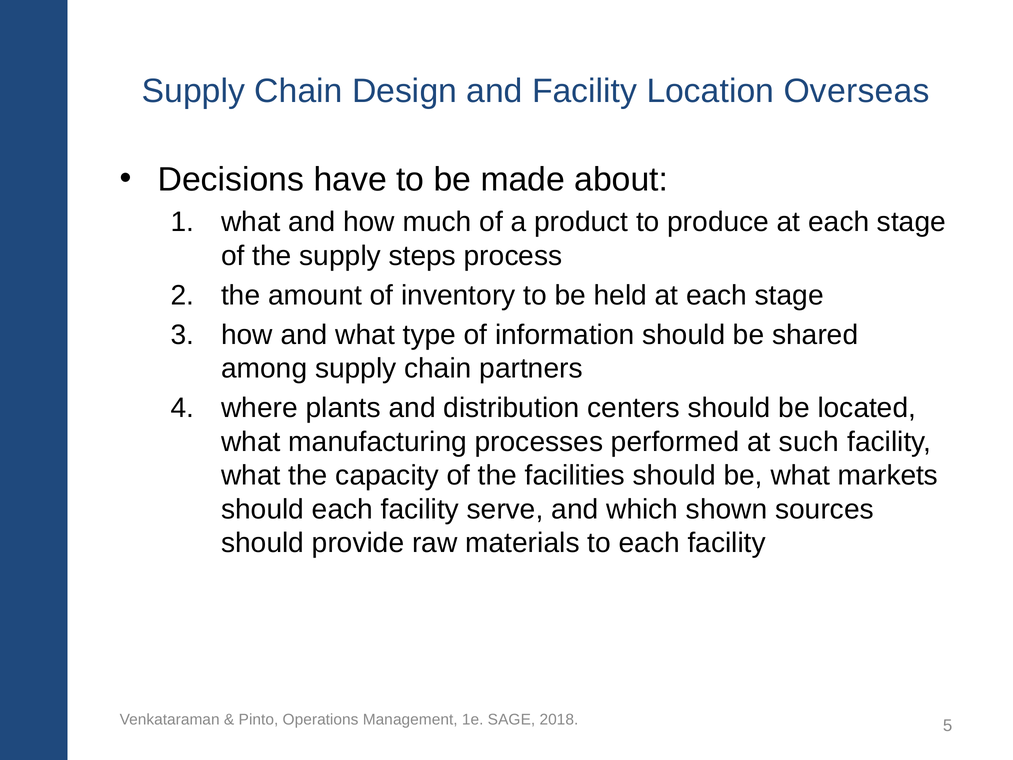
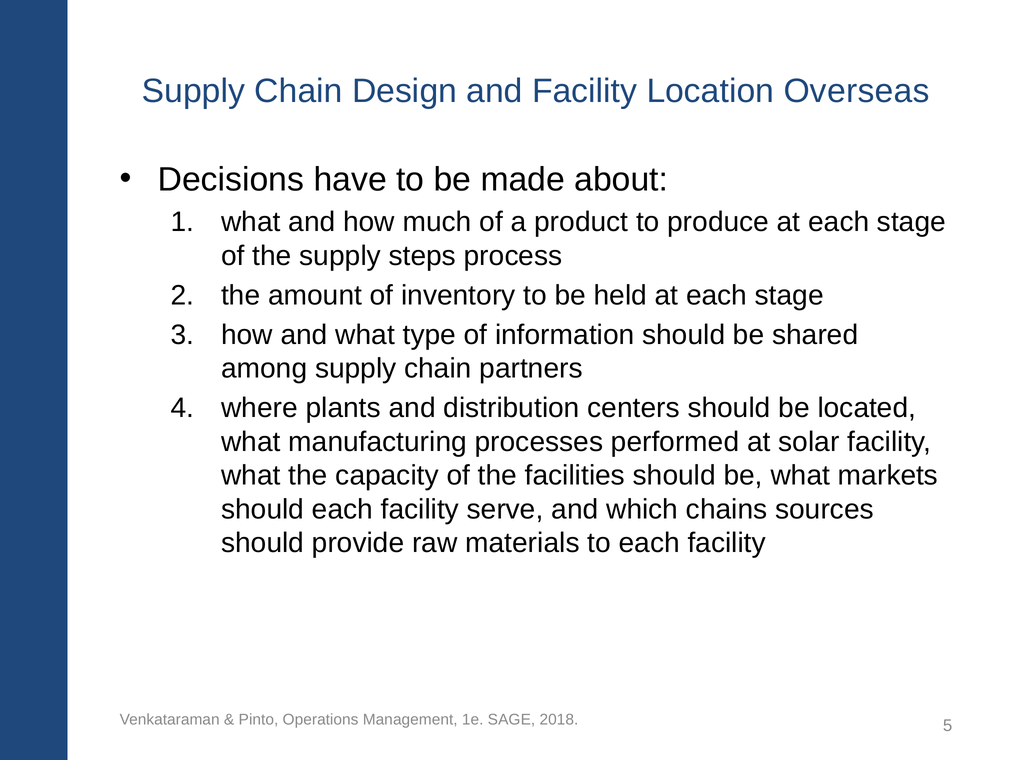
such: such -> solar (809, 442)
shown: shown -> chains (727, 509)
